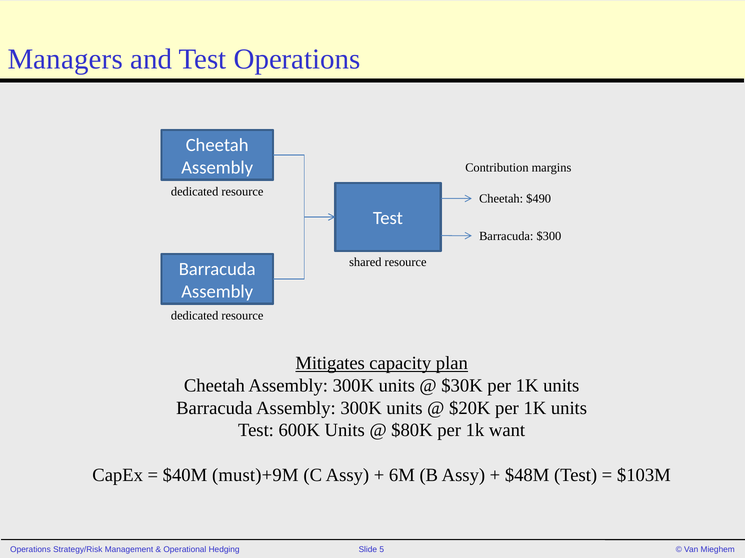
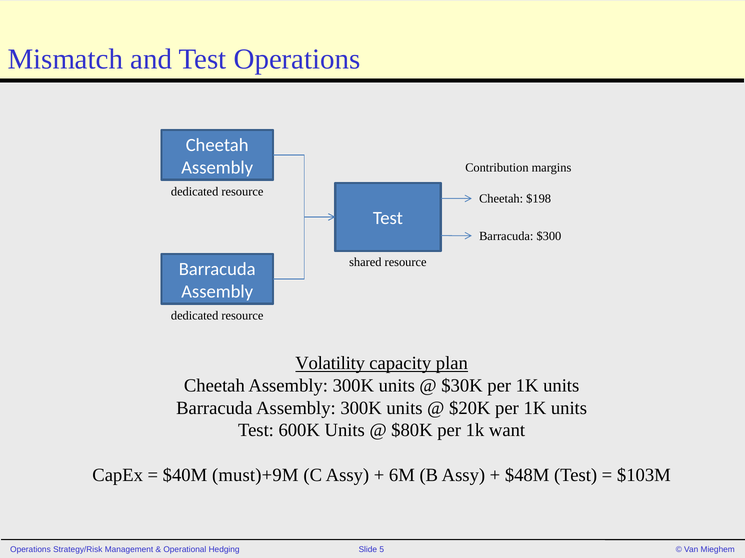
Managers: Managers -> Mismatch (65, 59)
$490: $490 -> $198 (539, 199)
Mitigates: Mitigates -> Volatility (330, 364)
